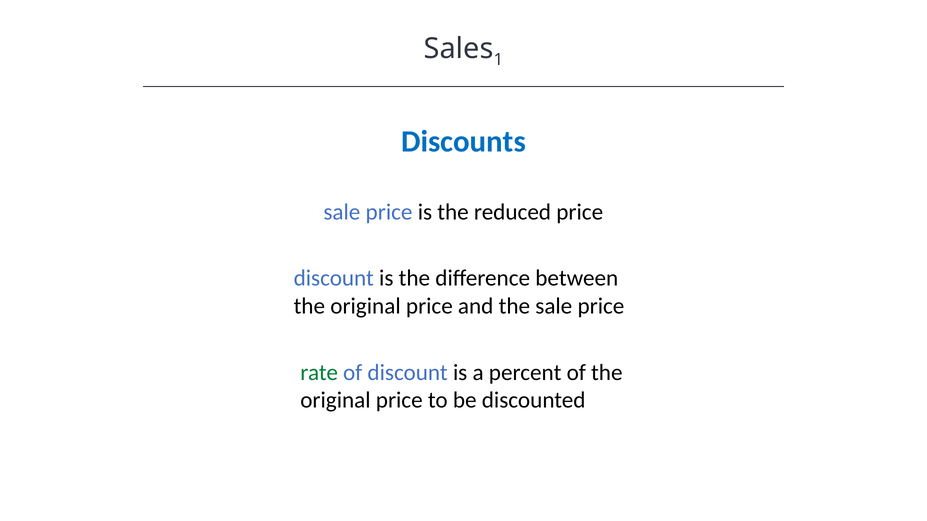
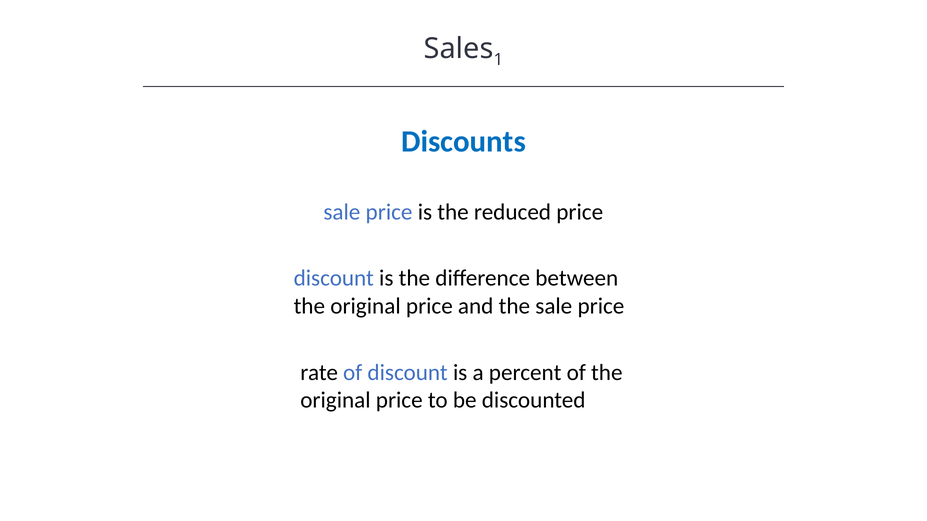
rate colour: green -> black (319, 373)
